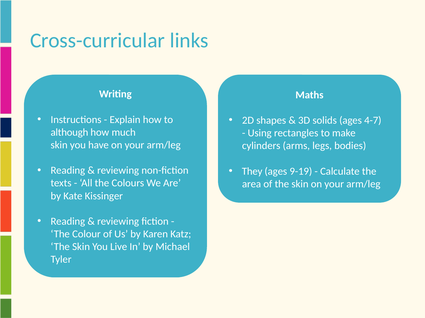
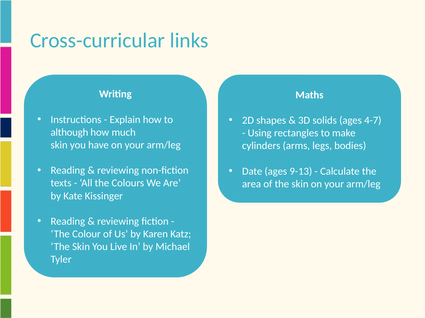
They: They -> Date (252, 172)
9-19: 9-19 -> 9-13 (301, 172)
